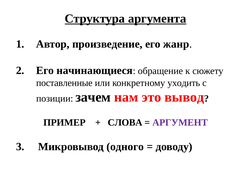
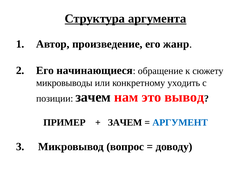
поставленные: поставленные -> микровыводы (64, 83)
СЛОВА: СЛОВА -> ЗАЧЕМ (125, 123)
АРГУМЕНТ colour: purple -> blue (180, 123)
одного: одного -> вопрос (125, 147)
